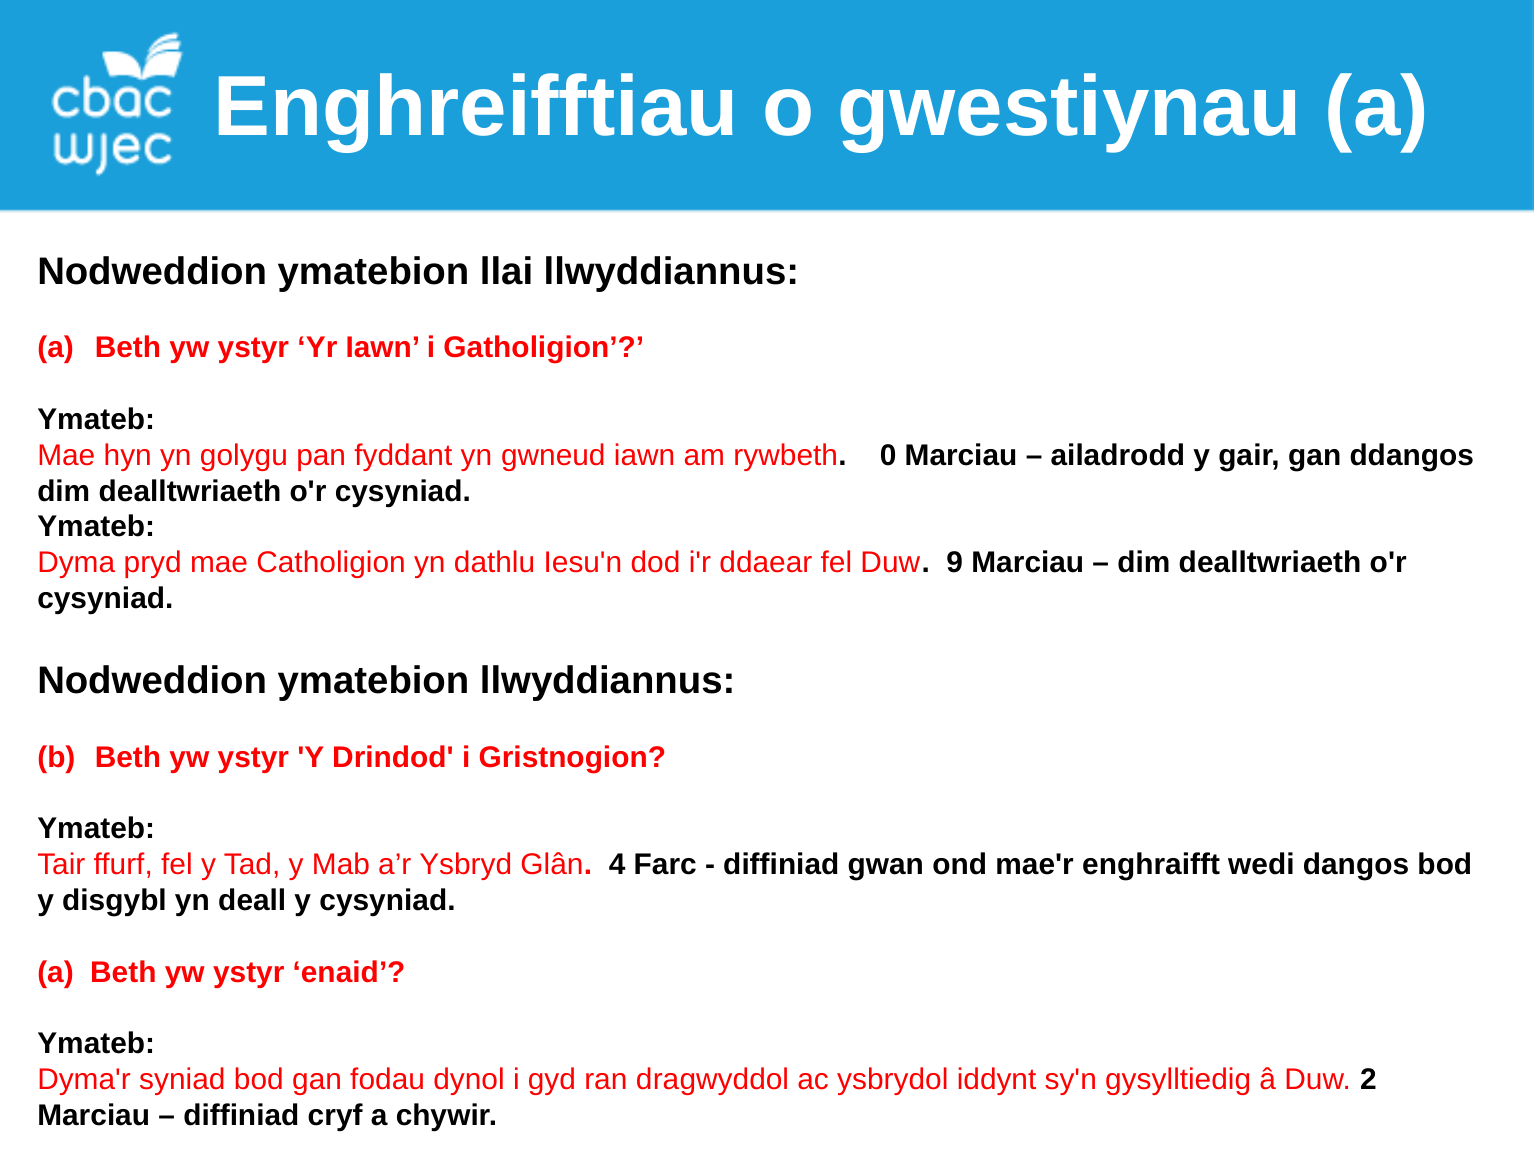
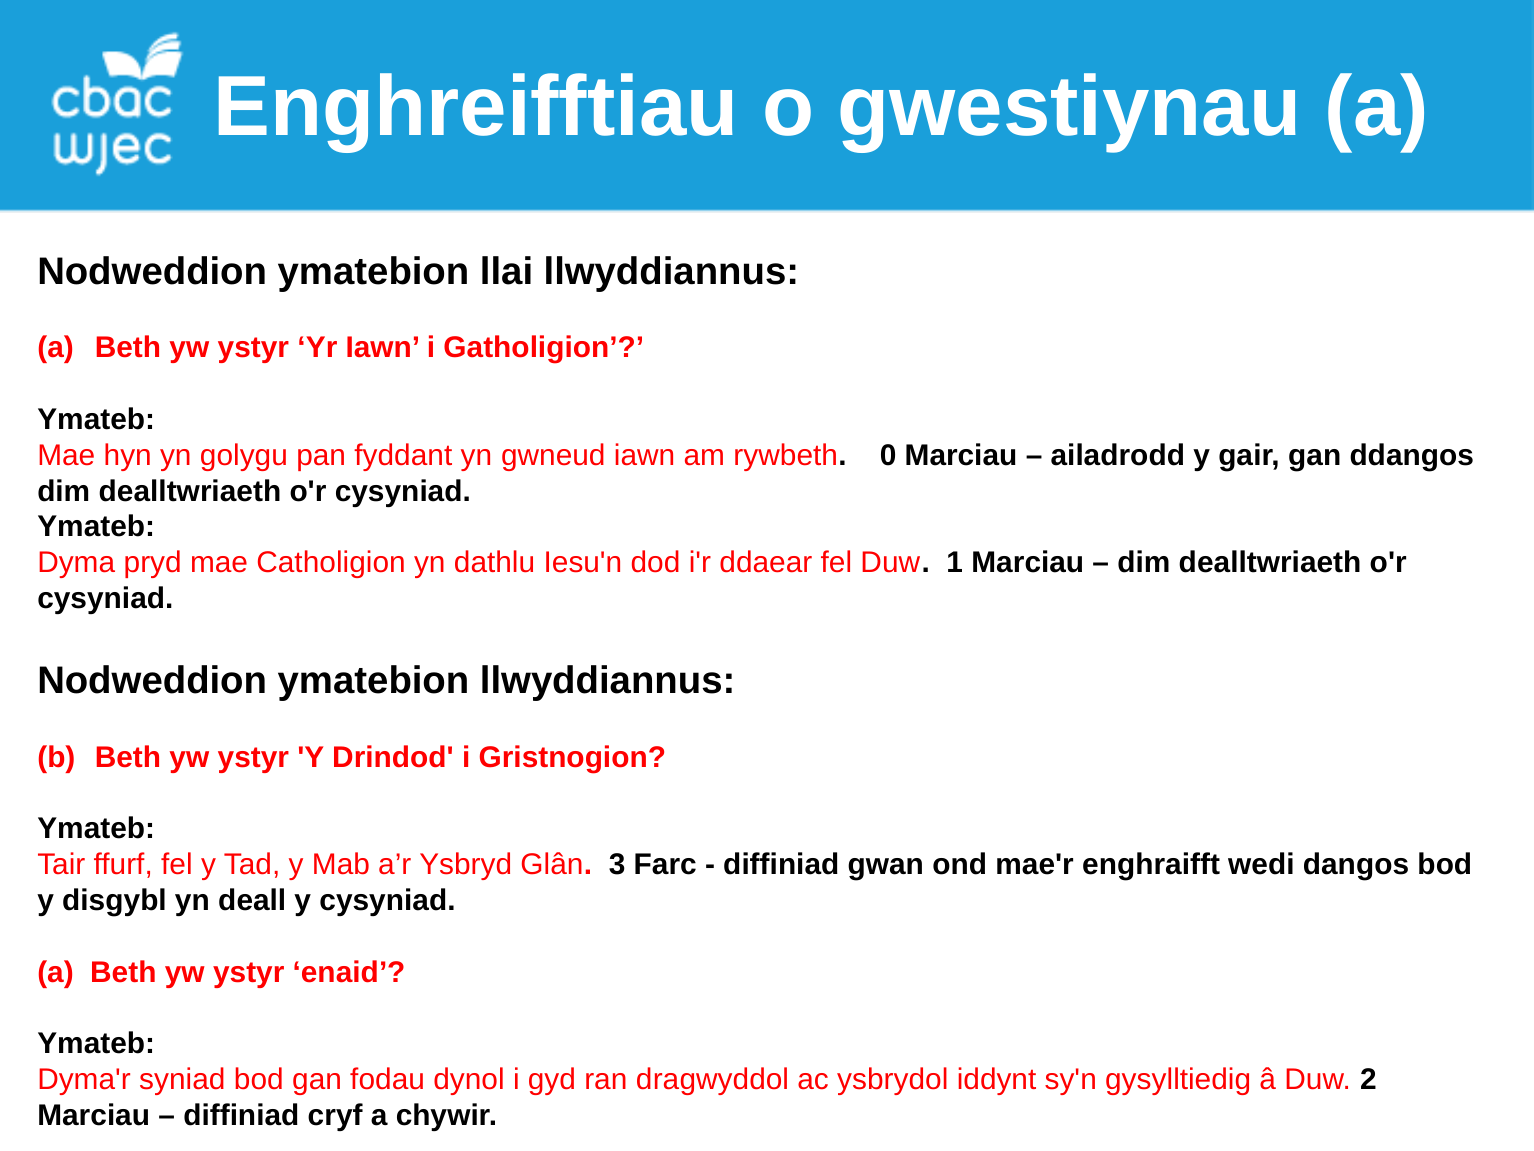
9: 9 -> 1 (955, 563)
4: 4 -> 3 (617, 864)
